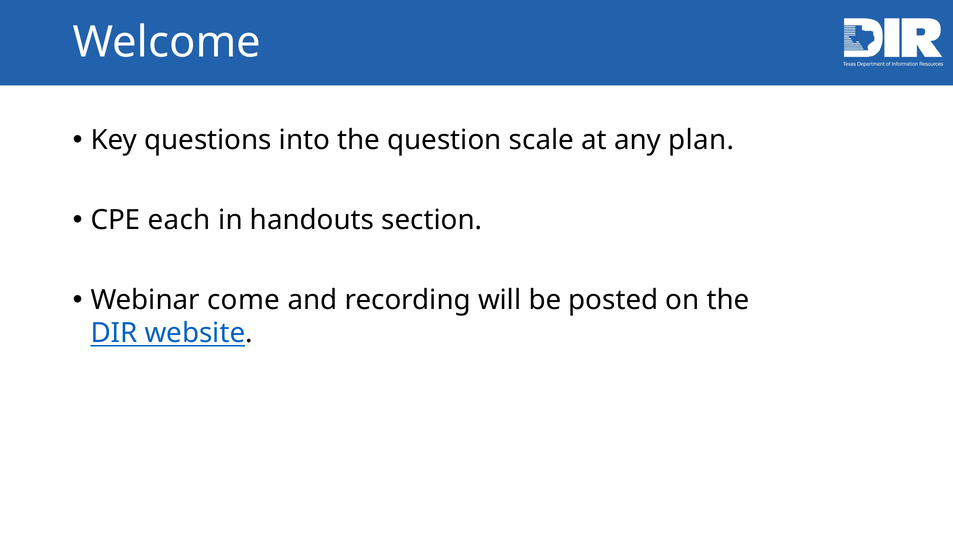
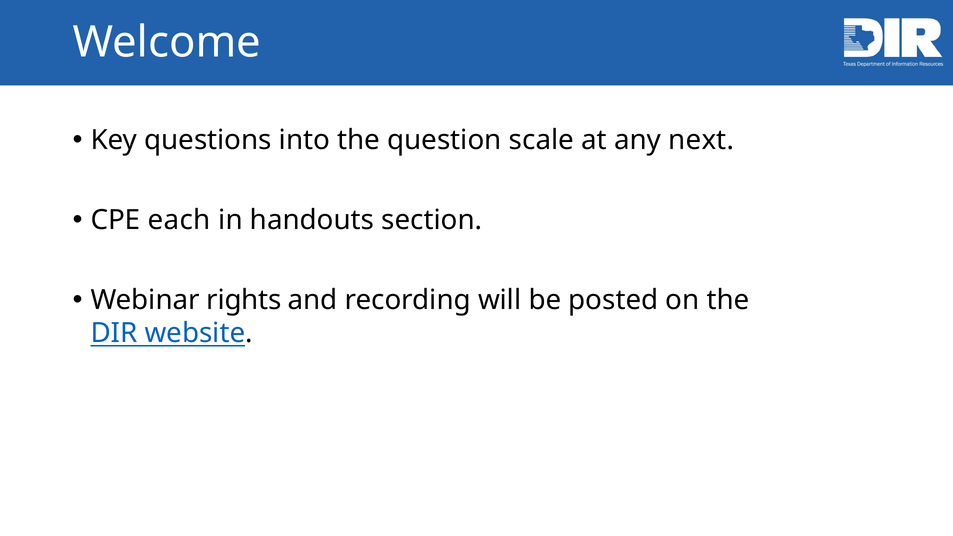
plan: plan -> next (701, 140)
come: come -> rights (244, 300)
